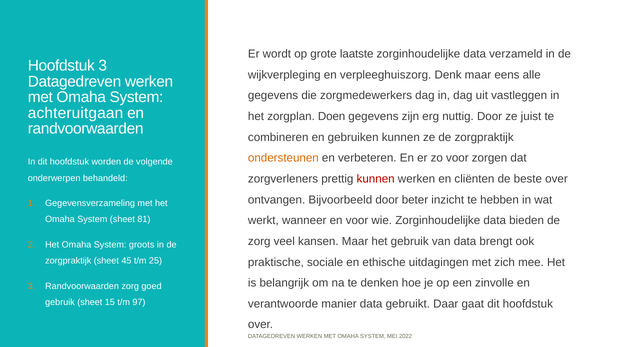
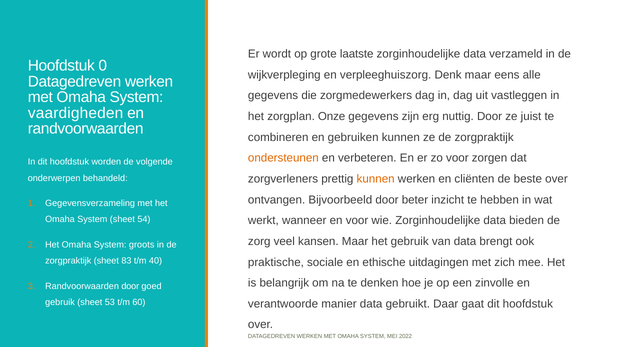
Hoofdstuk 3: 3 -> 0 (103, 66)
achteruitgaan: achteruitgaan -> vaardigheden (76, 113)
Doen: Doen -> Onze (332, 117)
kunnen colour: red -> orange (376, 179)
81: 81 -> 54 (144, 220)
45: 45 -> 83 (126, 261)
25: 25 -> 40 (156, 261)
Randvoorwaarden zorg: zorg -> door (130, 287)
15: 15 -> 53 (110, 303)
97: 97 -> 60 (139, 303)
